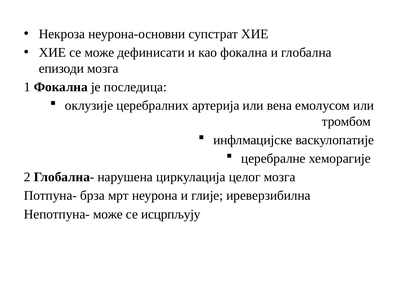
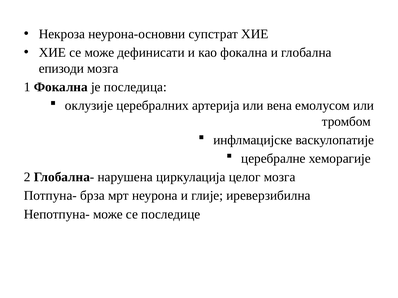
исцрпљују: исцрпљују -> последице (171, 214)
